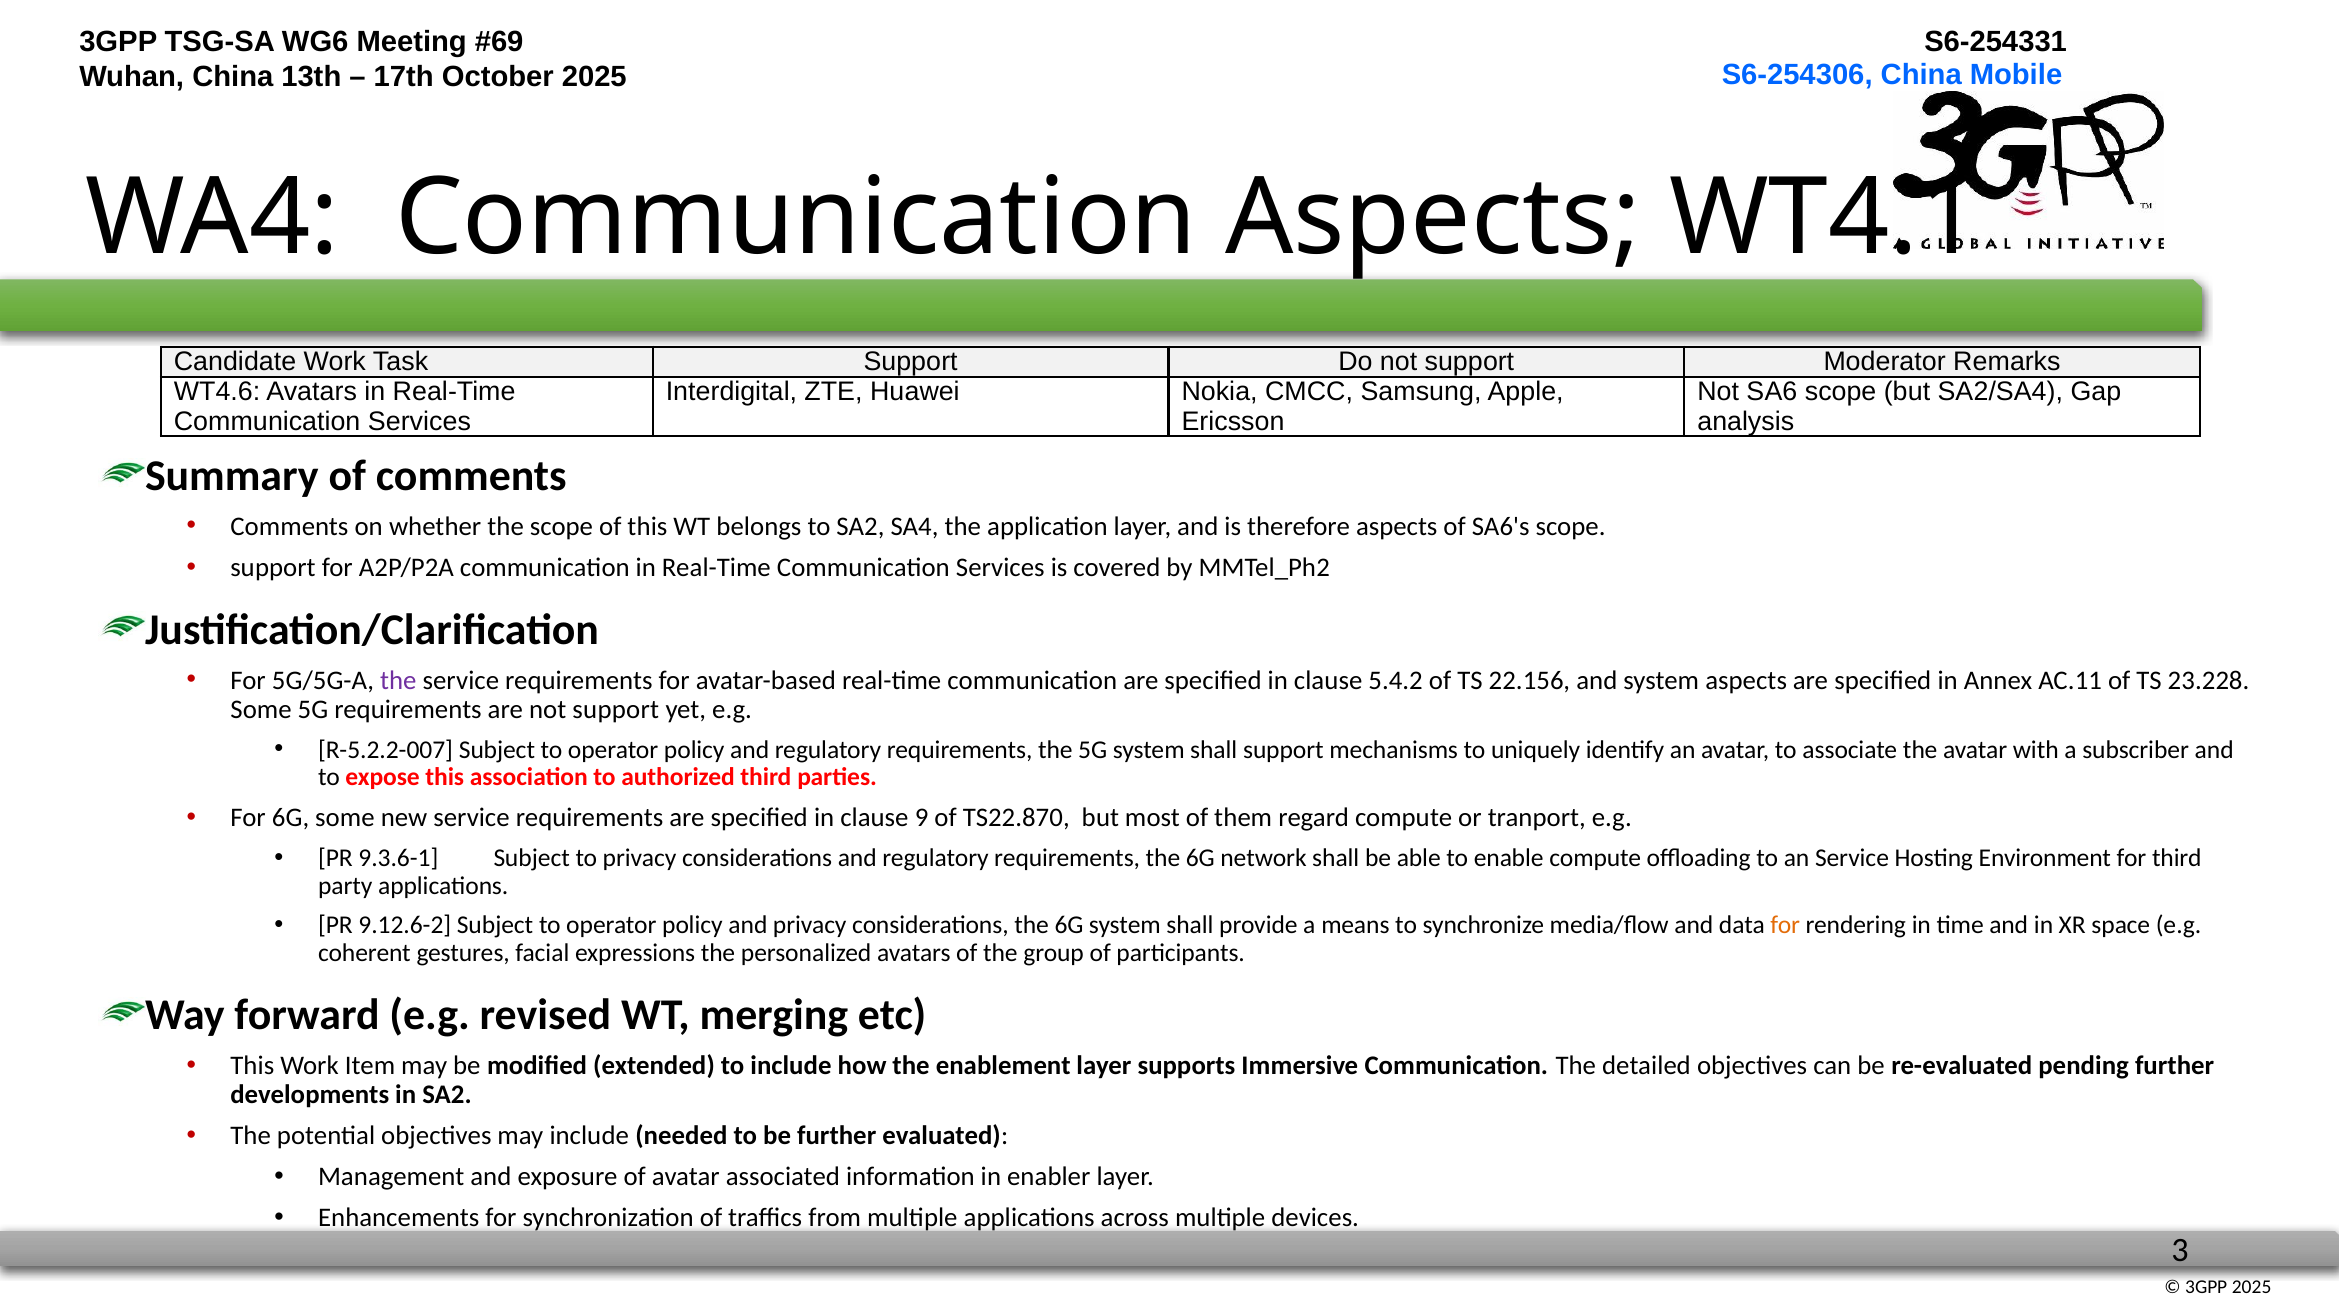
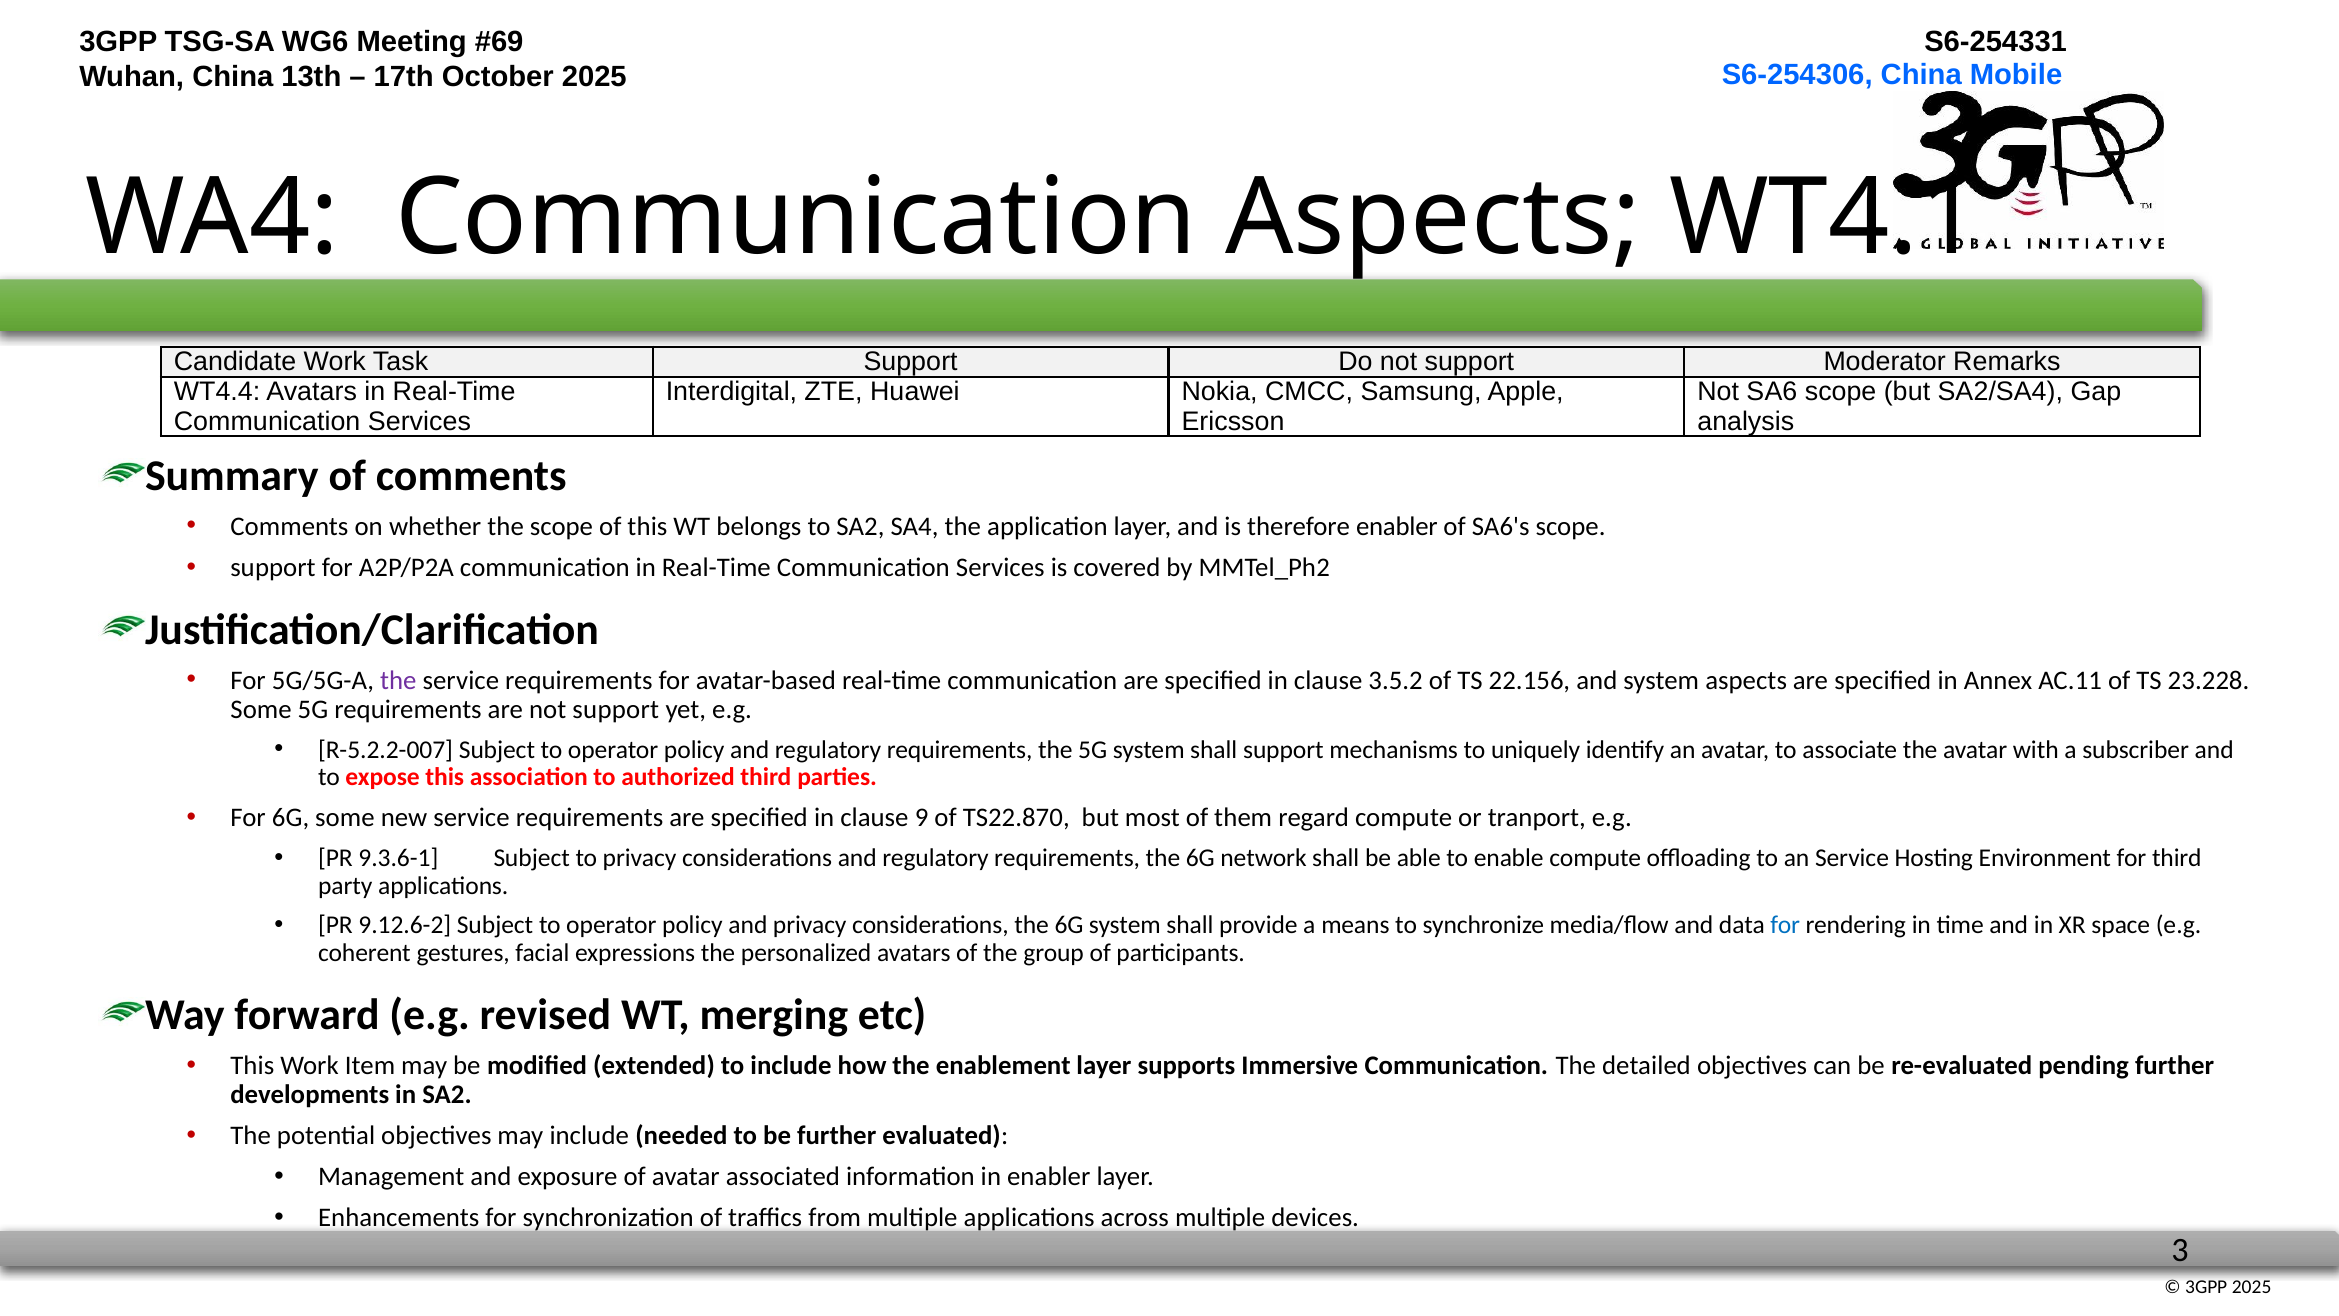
WT4.6: WT4.6 -> WT4.4 (217, 392)
therefore aspects: aspects -> enabler (1397, 526)
5.4.2: 5.4.2 -> 3.5.2 (1396, 680)
for colour: orange -> blue (1785, 925)
